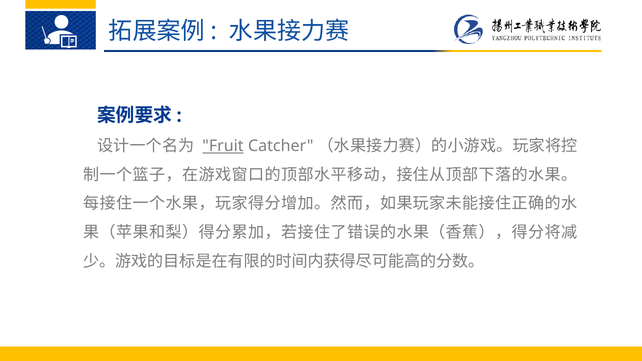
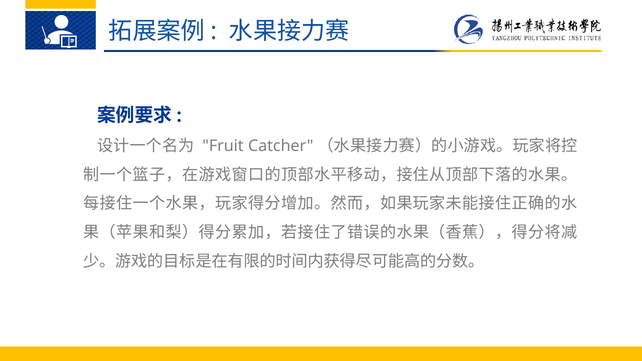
Fruit underline: present -> none (223, 146)
